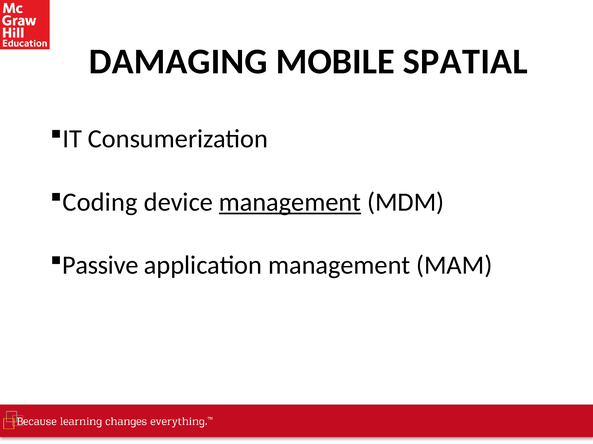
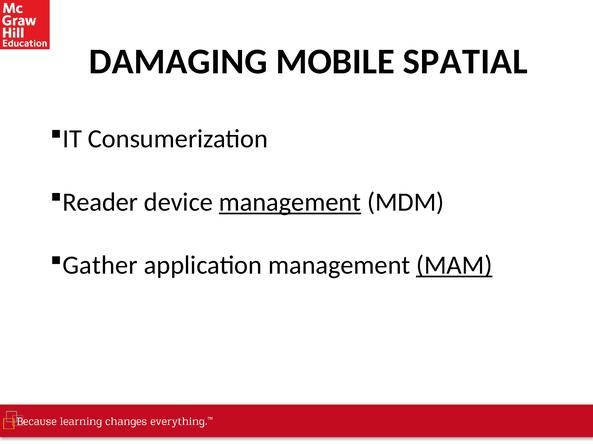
Coding: Coding -> Reader (100, 202)
Passive: Passive -> Gather (100, 266)
MAM underline: none -> present (454, 266)
